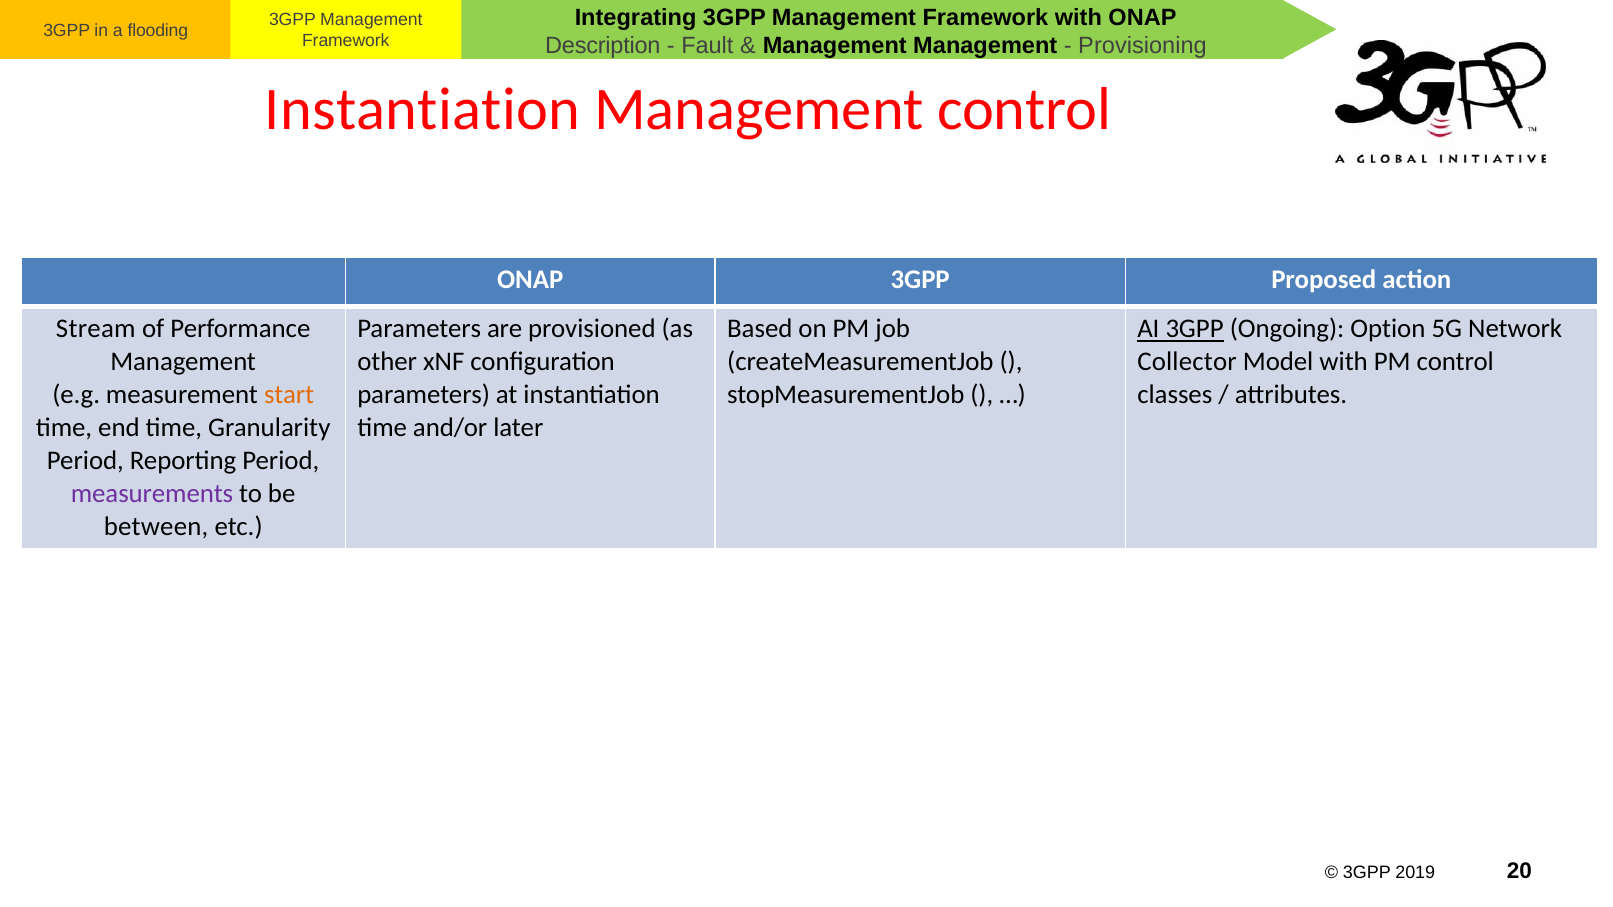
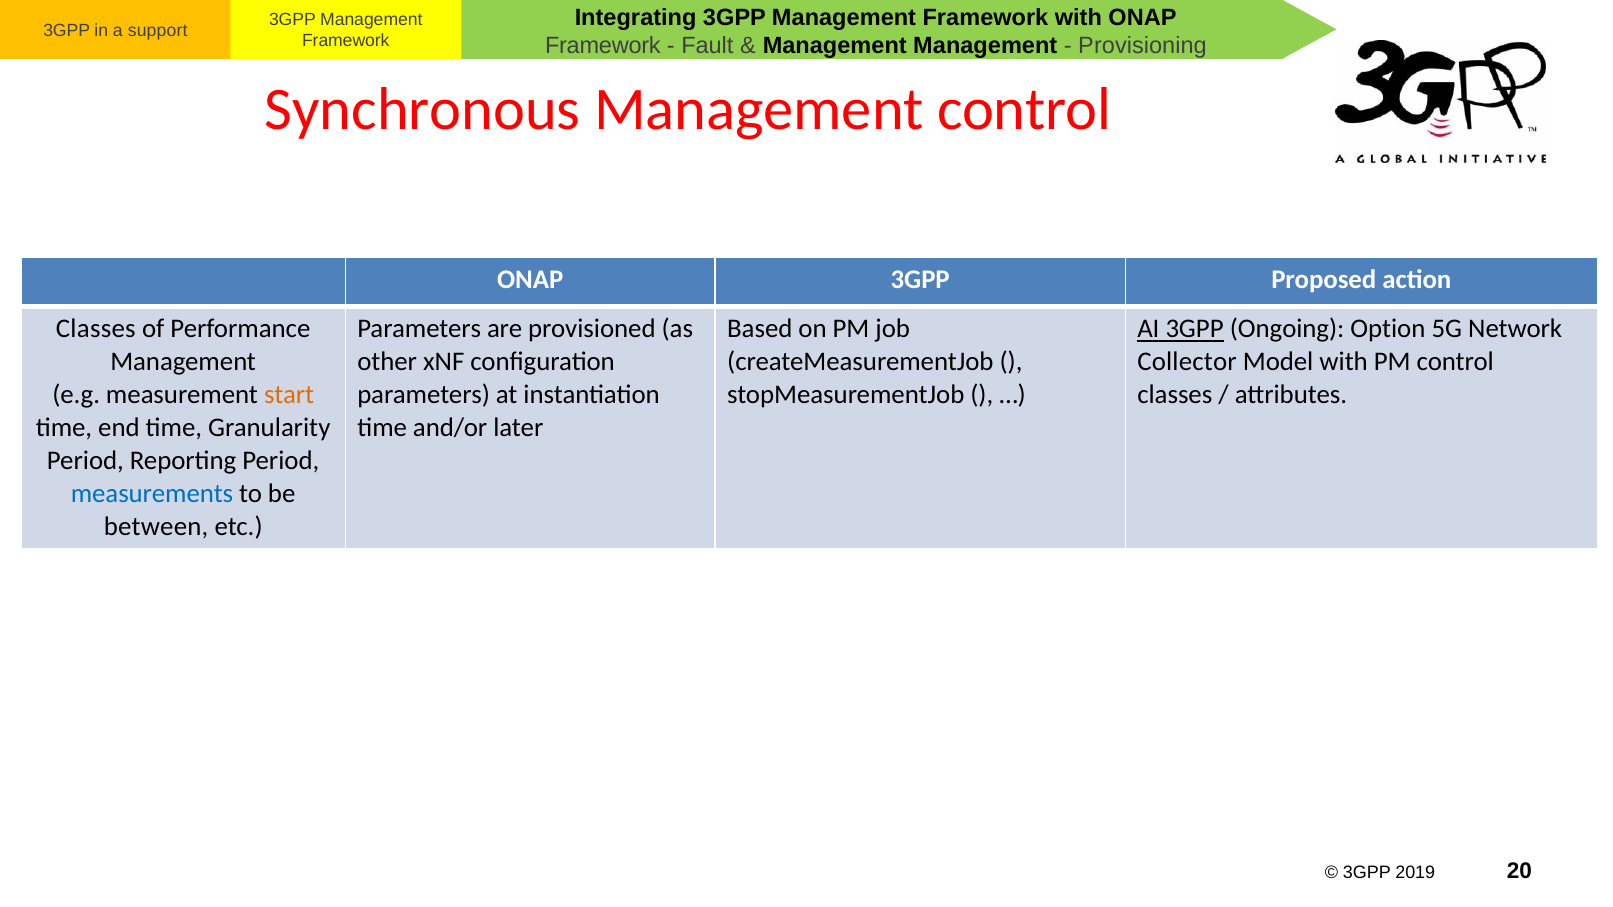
flooding: flooding -> support (158, 31)
Description: Description -> Framework (603, 46)
Instantiation: Instantiation -> Synchronous (423, 110)
Stream: Stream -> Classes (96, 329)
measurements colour: purple -> blue (152, 494)
